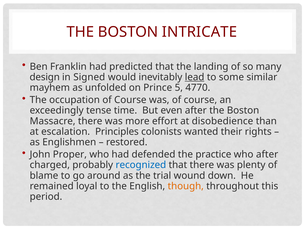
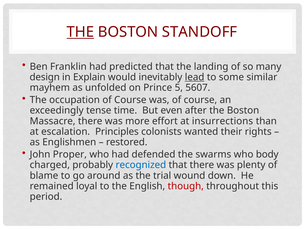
THE underline: none -> present (80, 32)
INTRICATE: INTRICATE -> STANDOFF (200, 32)
Signed: Signed -> Explain (89, 77)
4770: 4770 -> 5607 (198, 88)
disobedience: disobedience -> insurrections (222, 121)
practice: practice -> swarms (213, 154)
who after: after -> body (267, 154)
though colour: orange -> red (186, 186)
